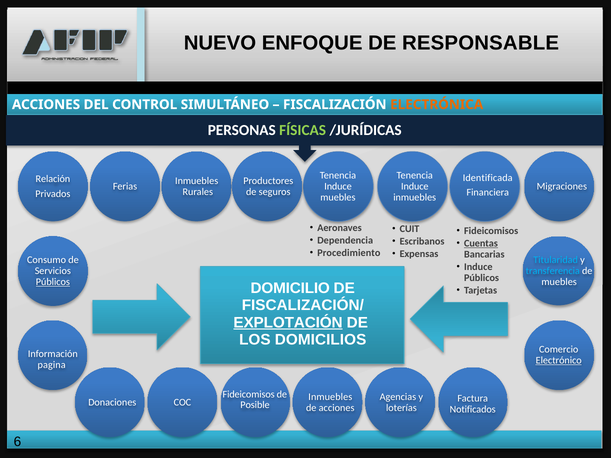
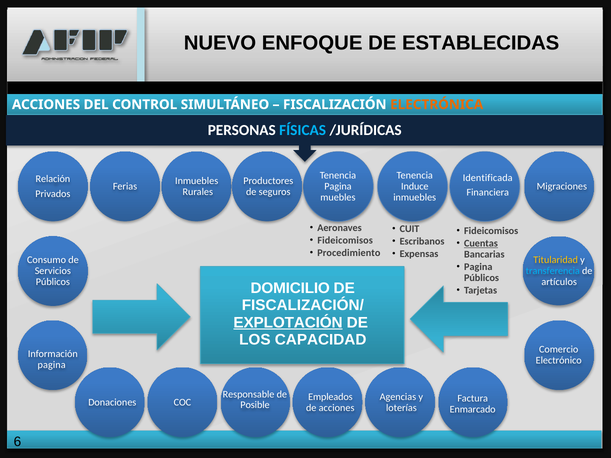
RESPONSABLE: RESPONSABLE -> ESTABLECIDAS (481, 43)
FÍSICAS colour: light green -> light blue (303, 130)
Induce: Induce -> Pagina (338, 187)
Dependencia: Dependencia -> Fideicomisos (345, 241)
Titularidad colour: light blue -> yellow (556, 260)
Induce: Induce -> Pagina (478, 267)
Públicos underline: present -> none (53, 282)
muebles: muebles -> artículos (559, 282)
DOMICILIOS: DOMICILIOS -> CAPACIDAD (321, 340)
Electrónico underline: present -> none (559, 361)
Fideicomisos: Fideicomisos -> Responsable (249, 394)
Inmuebles: Inmuebles -> Empleados (330, 397)
Notificados: Notificados -> Enmarcado (473, 409)
